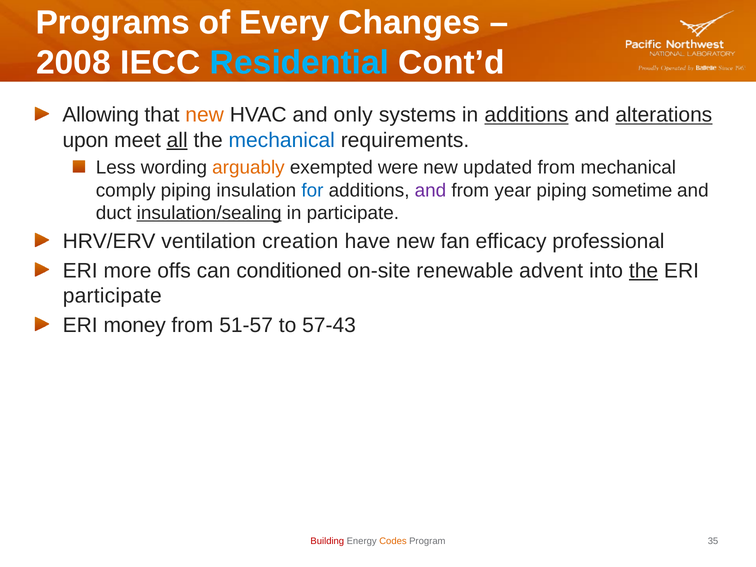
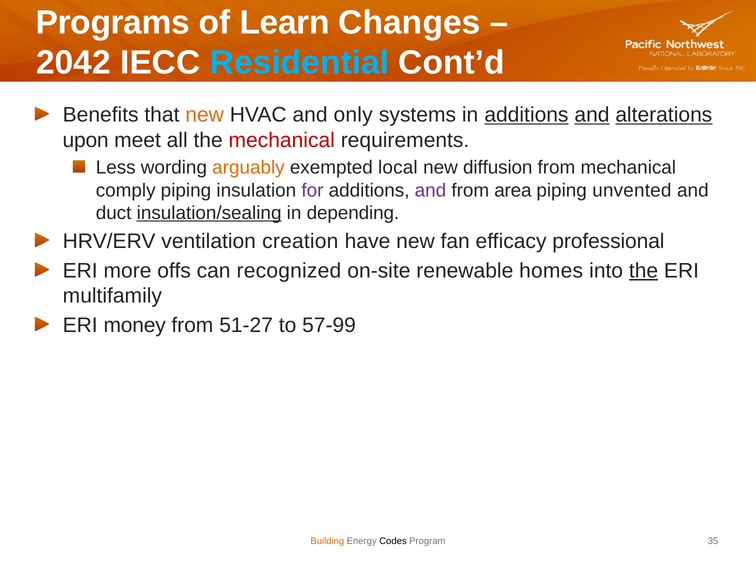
Every: Every -> Learn (285, 23)
2008: 2008 -> 2042 (73, 63)
Allowing: Allowing -> Benefits (101, 115)
and underline: none -> present (592, 115)
all underline: present -> none (177, 140)
mechanical colour: blue -> red (282, 140)
were: were -> local (398, 168)
updated: updated -> diffusion (498, 168)
for colour: blue -> purple (312, 190)
year: year -> area (513, 190)
sometime: sometime -> unvented (632, 190)
in participate: participate -> depending (353, 213)
conditioned: conditioned -> recognized (289, 271)
advent: advent -> homes (551, 271)
participate: participate -> multifamily (112, 296)
51-57: 51-57 -> 51-27 (246, 325)
57-43: 57-43 -> 57-99 (329, 325)
Building colour: red -> orange (327, 541)
Codes colour: orange -> black (393, 541)
